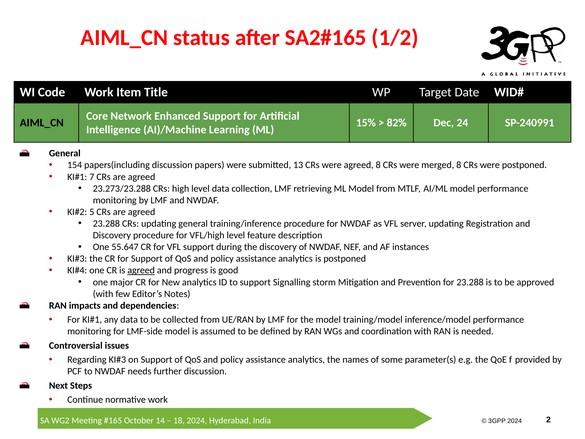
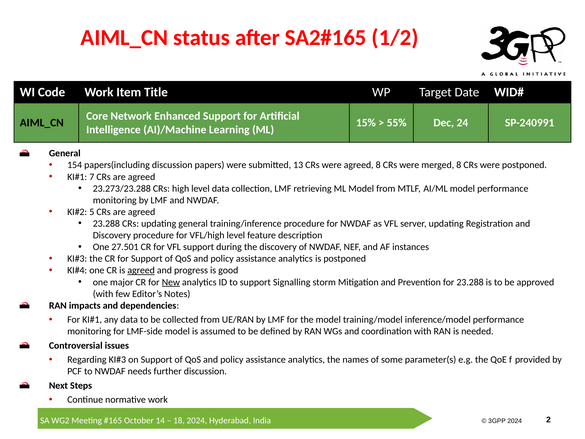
82%: 82% -> 55% (397, 123)
55.647: 55.647 -> 27.501 (125, 247)
New underline: none -> present (171, 282)
